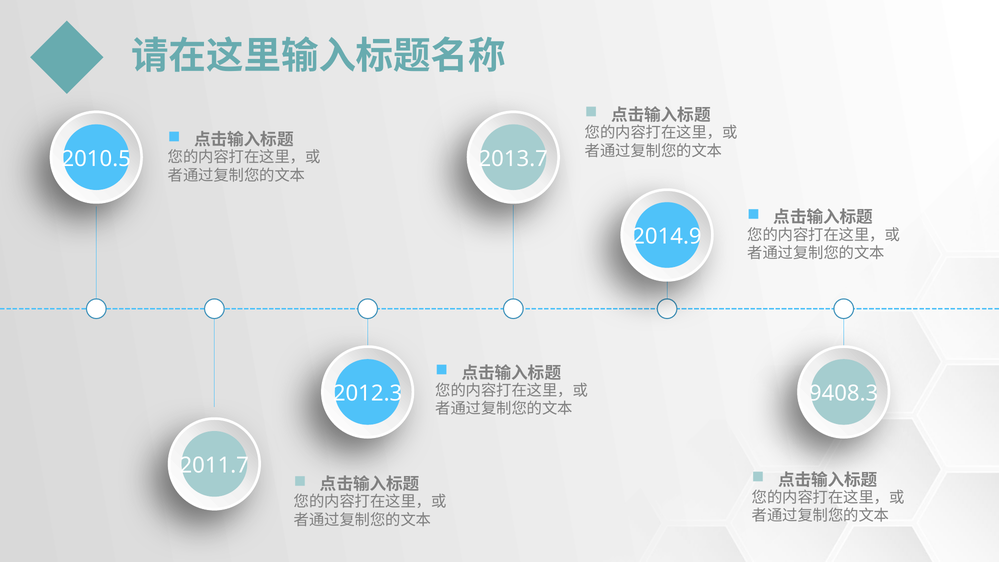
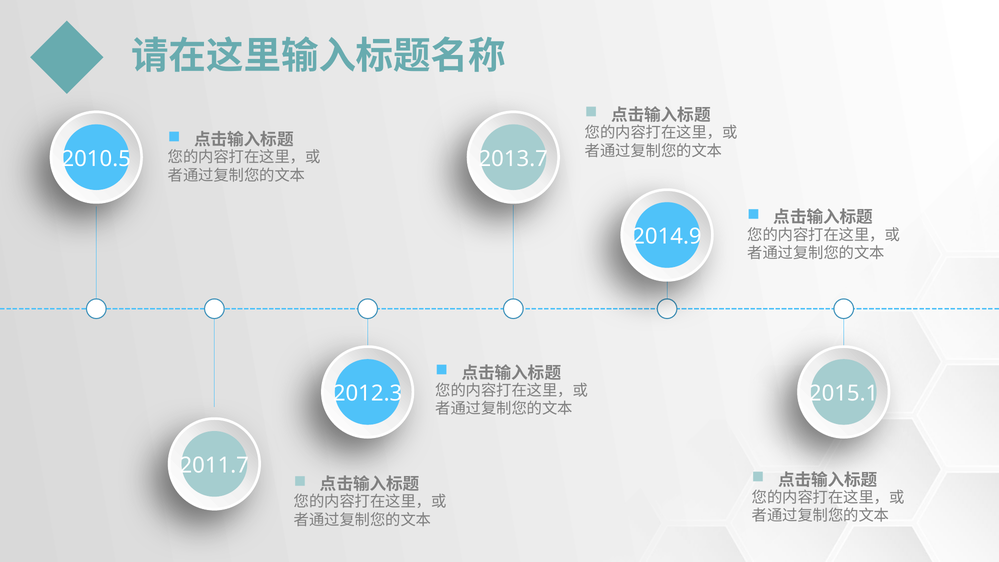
9408.3: 9408.3 -> 2015.1 (844, 393)
